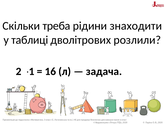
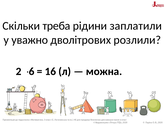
знаходити: знаходити -> заплатили (136, 26)
таблиці: таблиці -> уважно (30, 40)
1: 1 -> 6 (32, 71)
задача: задача -> можна (104, 71)
